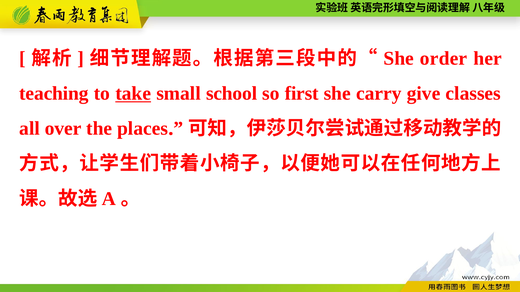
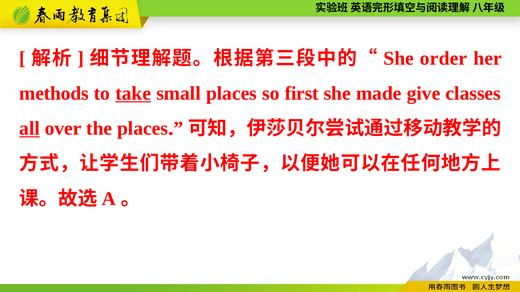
teaching: teaching -> methods (54, 94)
small school: school -> places (231, 94)
carry: carry -> made (379, 94)
all underline: none -> present (30, 129)
